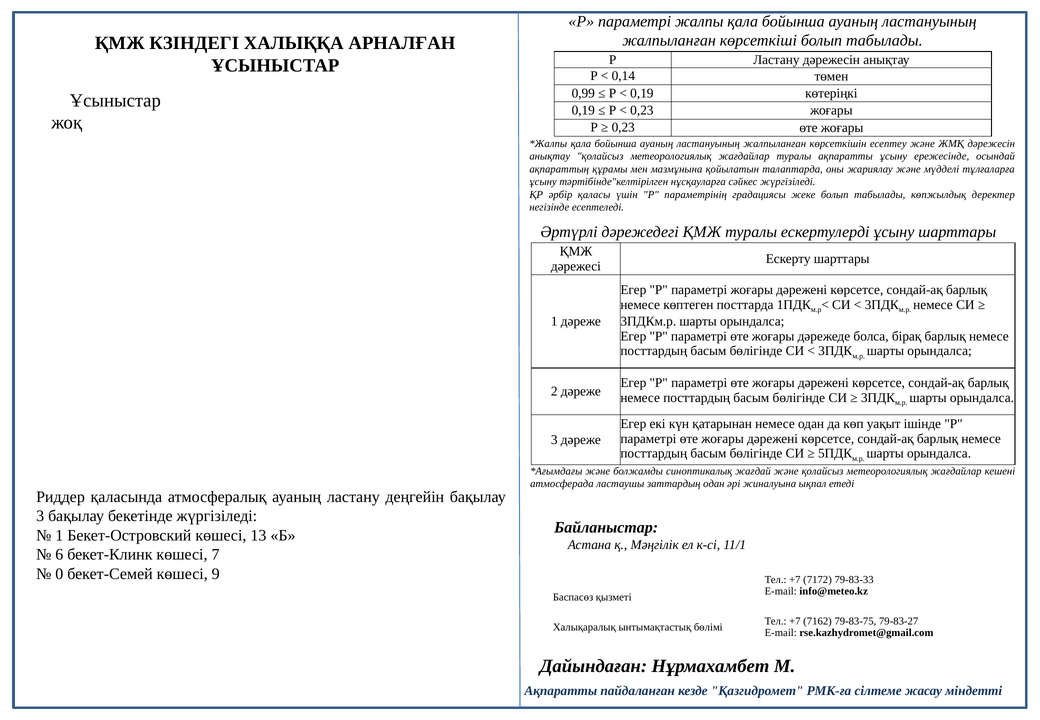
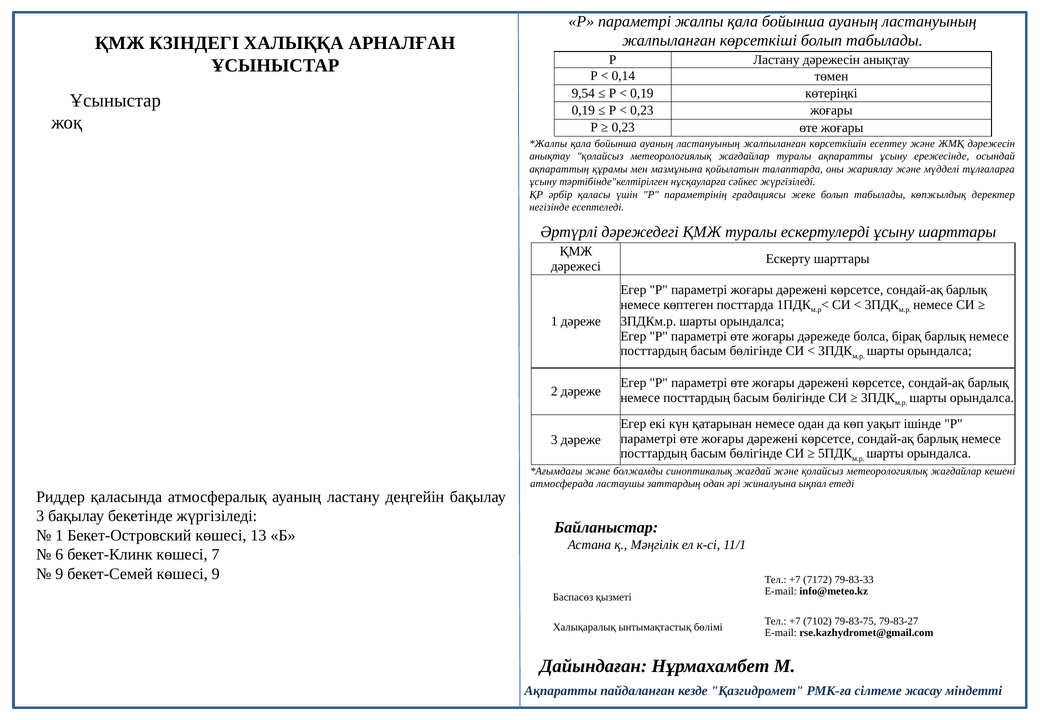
0,99: 0,99 -> 9,54 (583, 93)
0: 0 -> 9 (59, 574)
7162: 7162 -> 7102 (817, 621)
